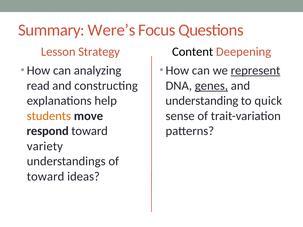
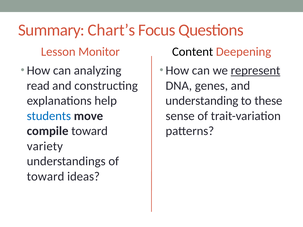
Were’s: Were’s -> Chart’s (112, 30)
Strategy: Strategy -> Monitor (99, 52)
genes underline: present -> none (211, 86)
quick: quick -> these (268, 101)
students colour: orange -> blue (49, 116)
respond: respond -> compile (48, 131)
